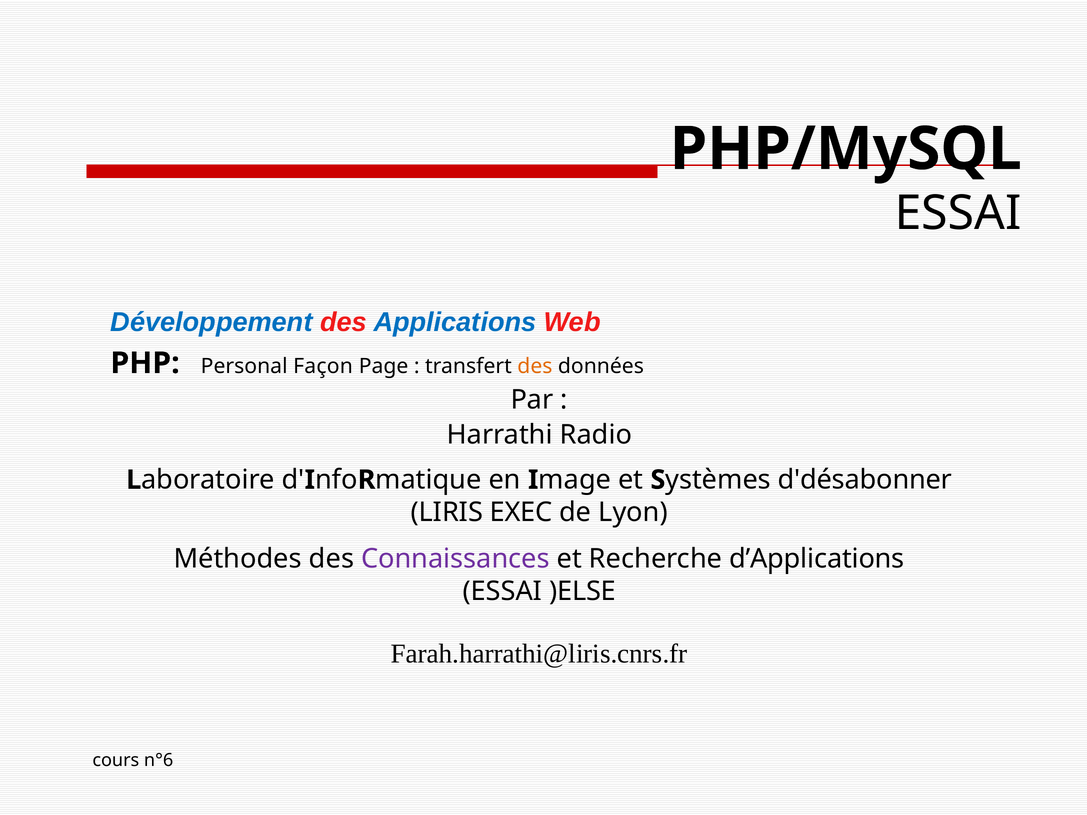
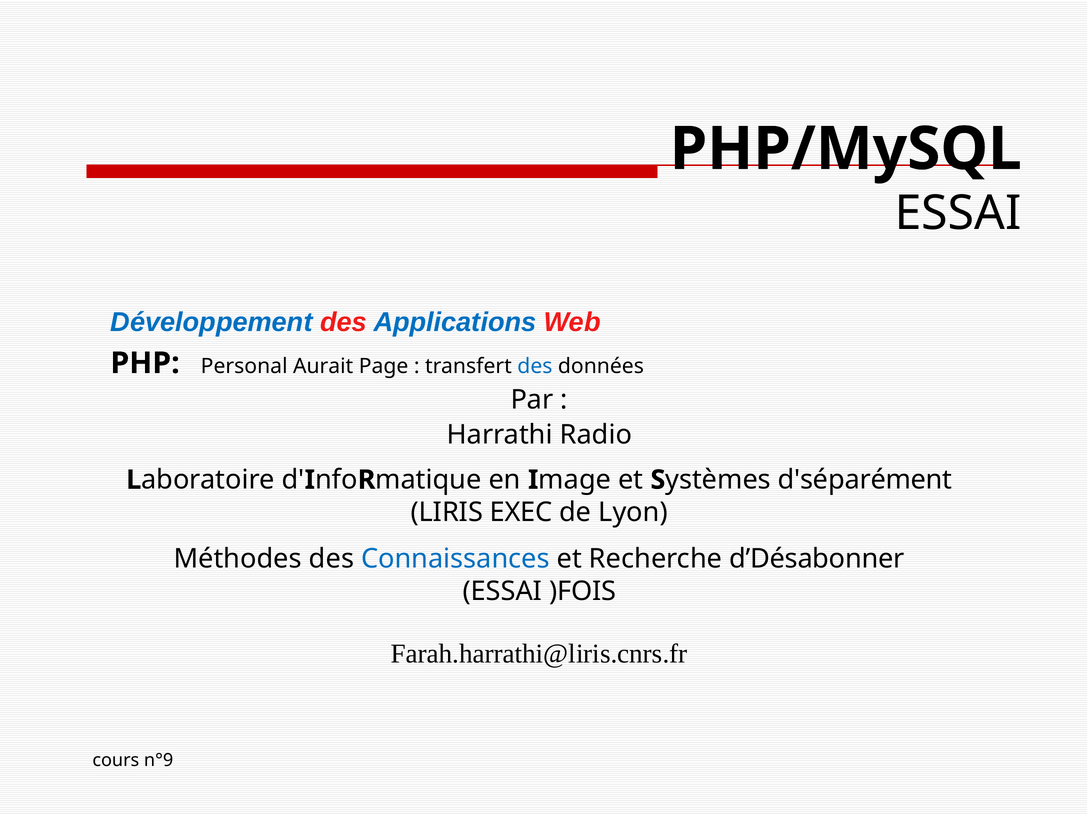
Façon: Façon -> Aurait (323, 366)
des colour: orange -> blue (535, 366)
d'désabonner: d'désabonner -> d'séparément (865, 480)
Connaissances colour: purple -> blue (455, 559)
d’Applications: d’Applications -> d’Désabonner (817, 559)
)ELSE: )ELSE -> )FOIS (583, 591)
n°6: n°6 -> n°9 (159, 760)
